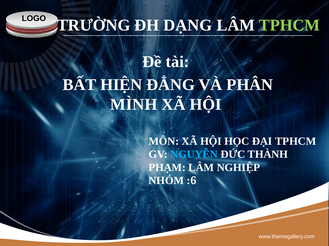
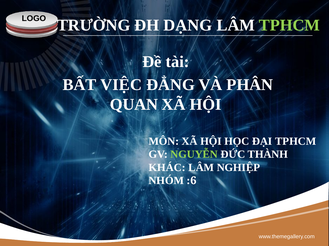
HIỆN: HIỆN -> VIỆC (121, 85)
MÌNH: MÌNH -> QUAN (134, 105)
NGUYỄN colour: light blue -> light green (194, 155)
PHẠM: PHẠM -> KHÁC (167, 168)
